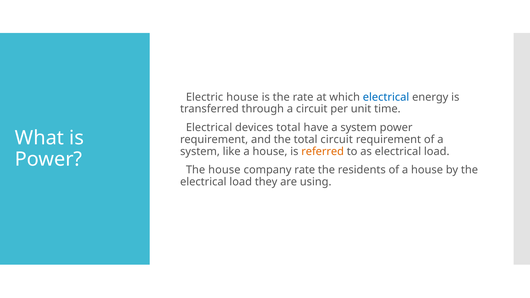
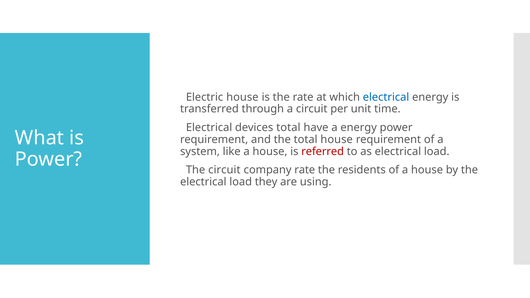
have a system: system -> energy (359, 128)
total circuit: circuit -> house (337, 140)
referred colour: orange -> red (323, 151)
house: house -> circuit (224, 170)
